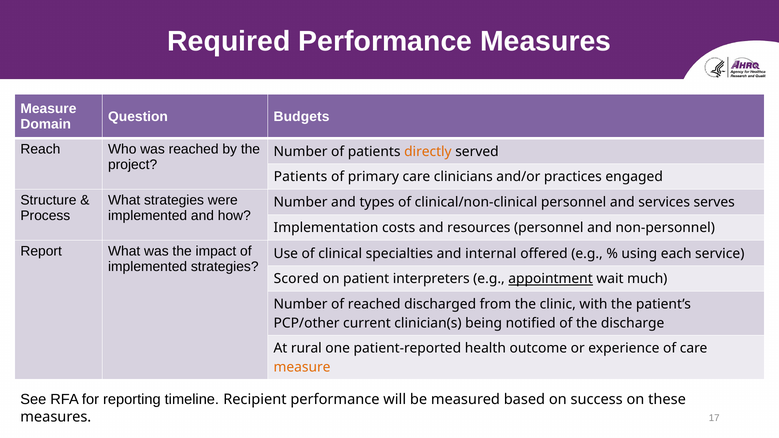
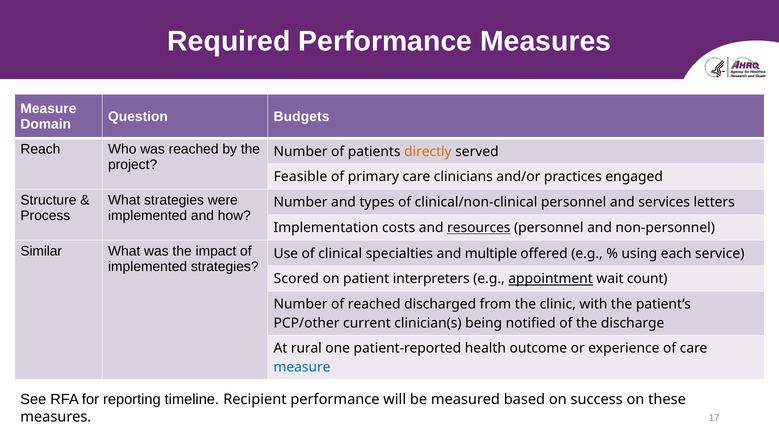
Patients: Patients -> Feasible (300, 177)
serves: serves -> letters (714, 202)
resources underline: none -> present (479, 228)
Report: Report -> Similar (41, 251)
internal: internal -> multiple (491, 254)
much: much -> count (647, 279)
measure colour: orange -> blue (302, 367)
